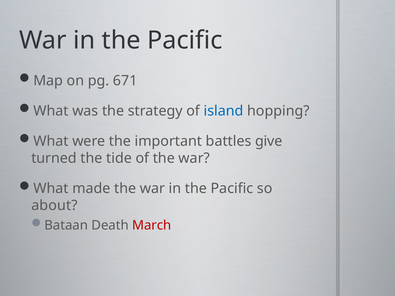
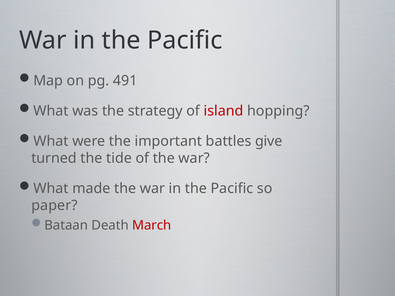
671: 671 -> 491 (125, 81)
island colour: blue -> red (223, 111)
about: about -> paper (54, 206)
